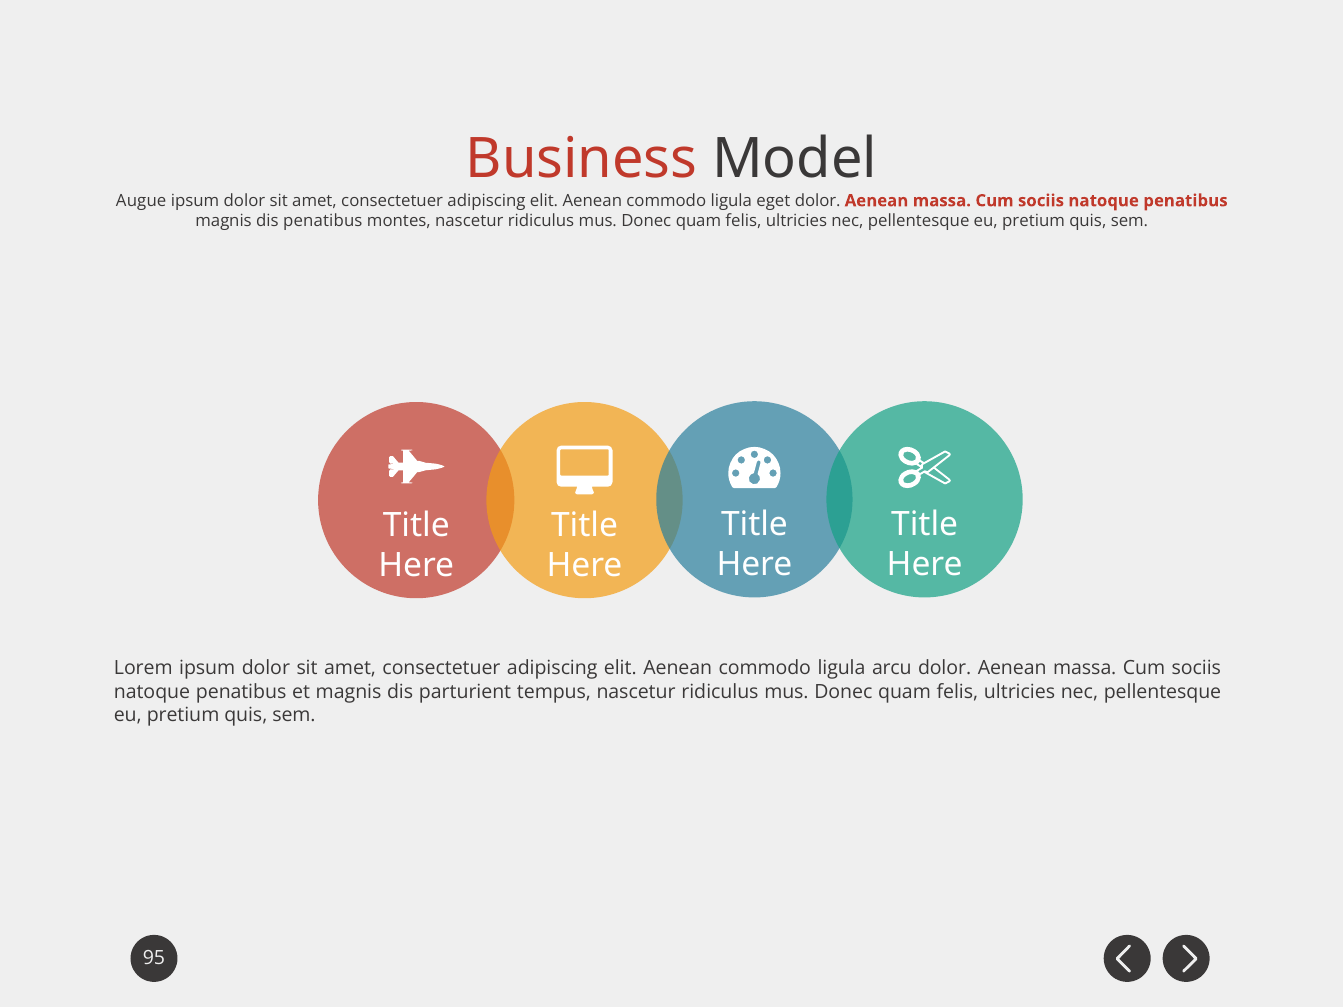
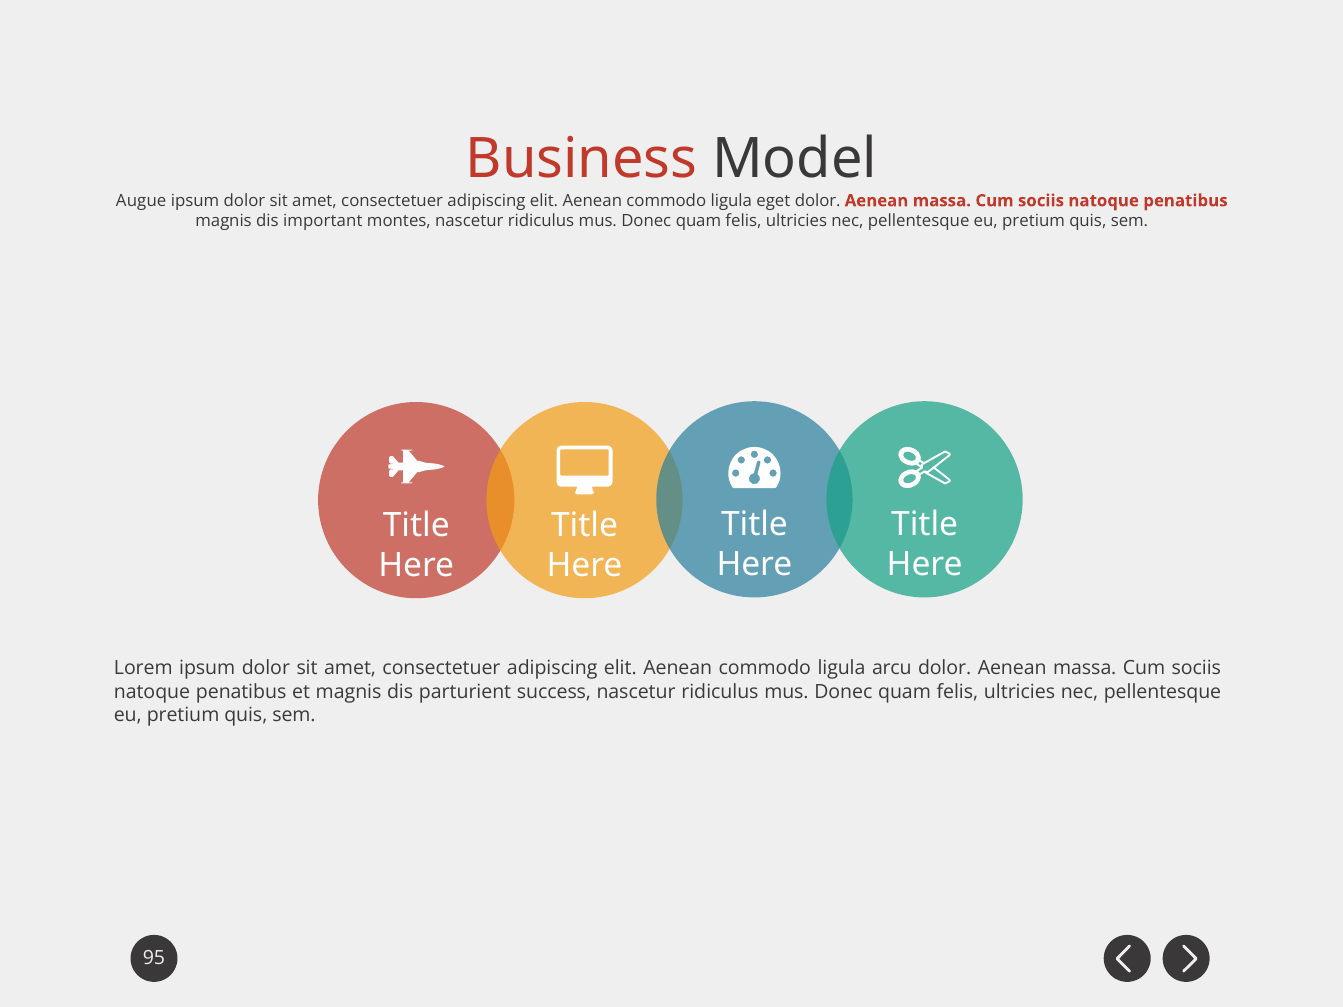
dis penatibus: penatibus -> important (323, 221)
tempus: tempus -> success (554, 692)
